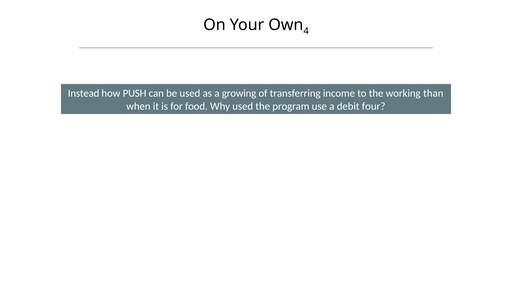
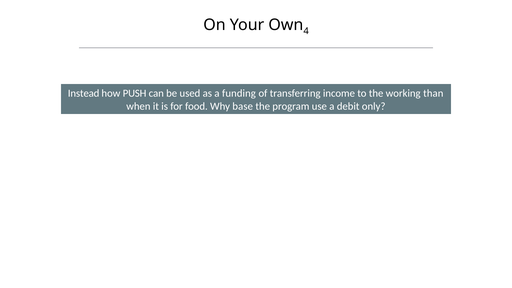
growing: growing -> funding (239, 93)
Why used: used -> base (243, 106)
four: four -> only (374, 106)
